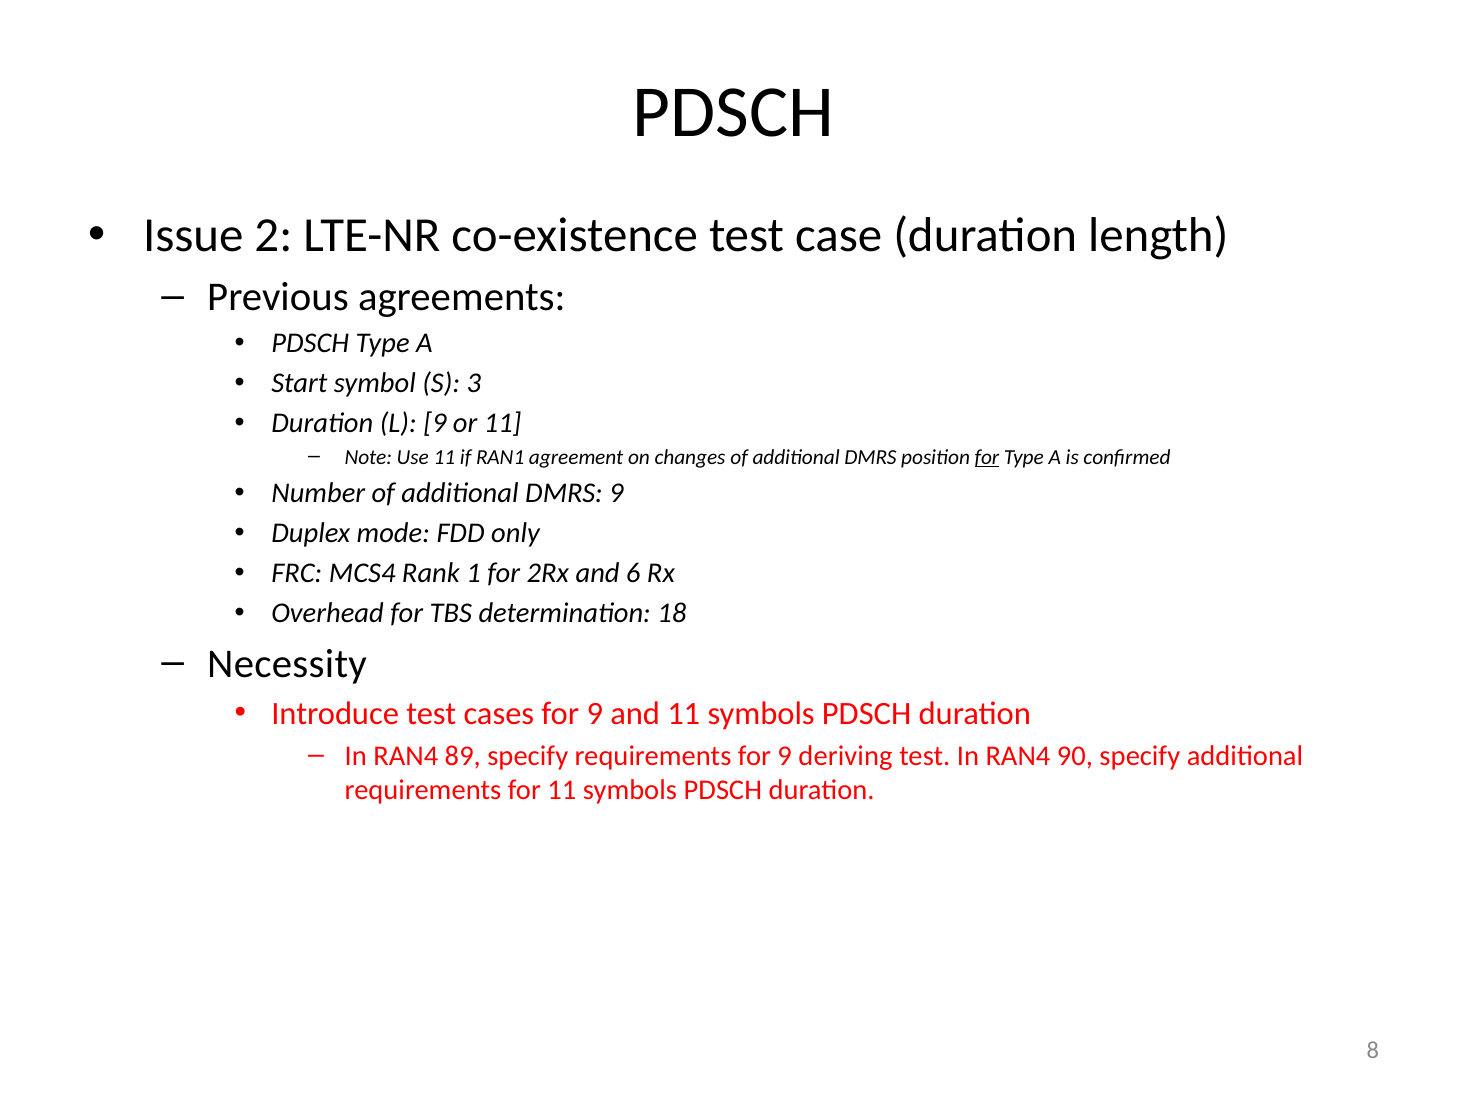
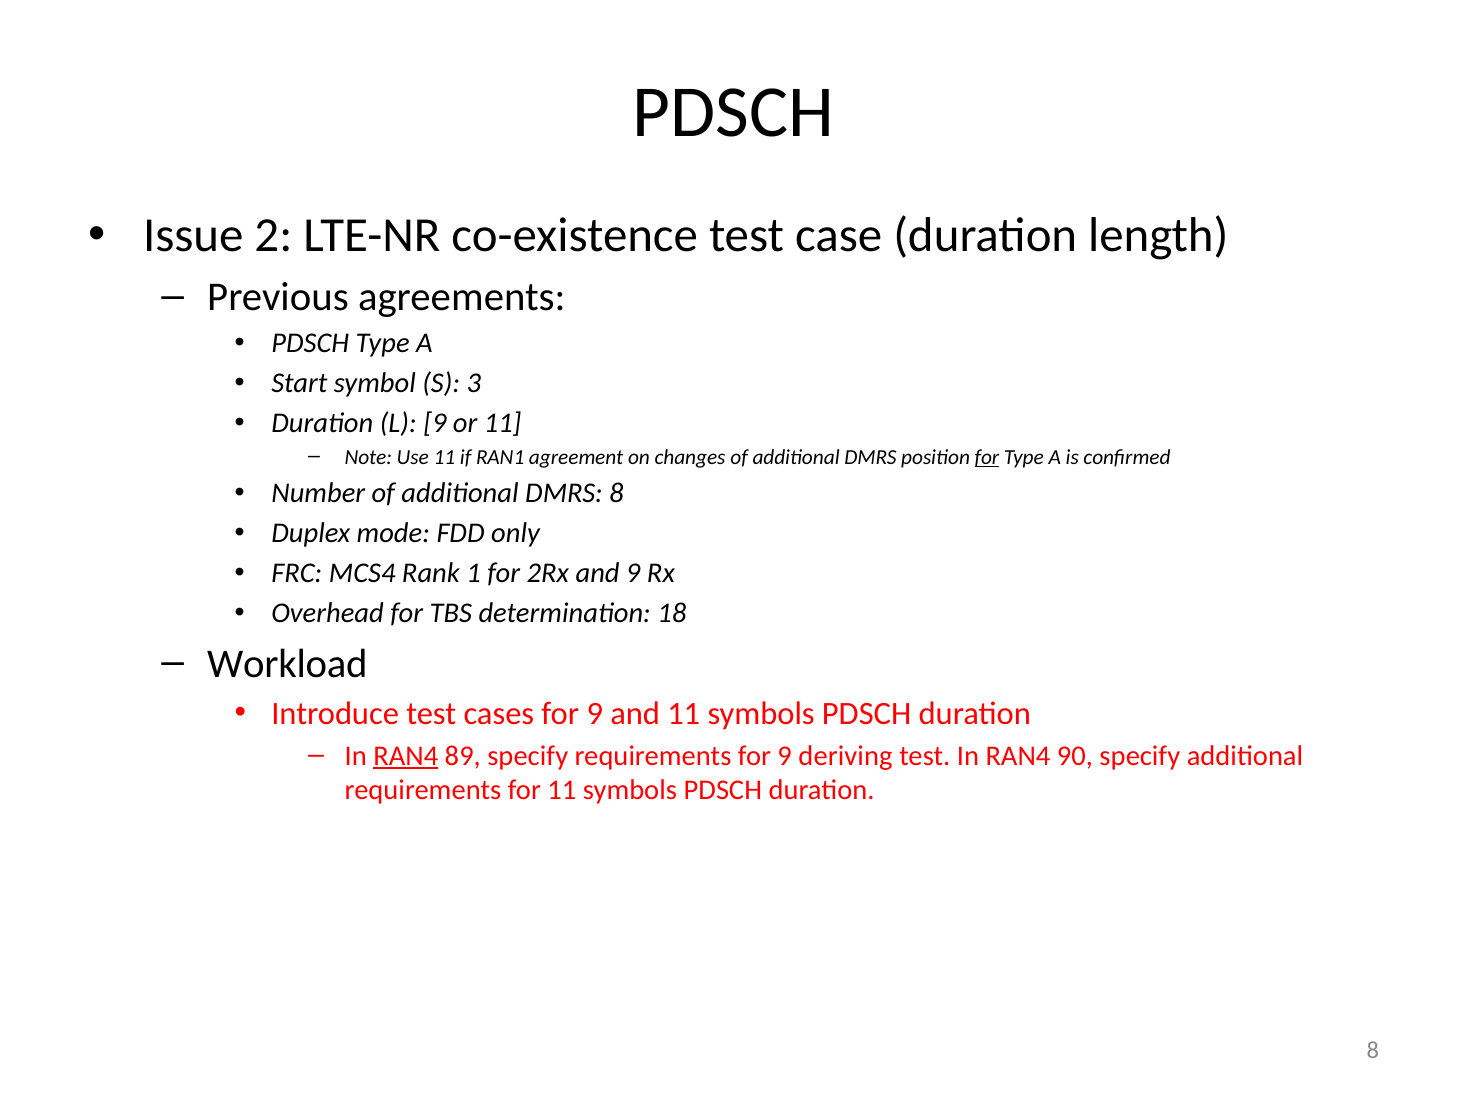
DMRS 9: 9 -> 8 (616, 493)
and 6: 6 -> 9 (633, 573)
Necessity: Necessity -> Workload (287, 664)
RAN4 underline: none -> present (406, 756)
